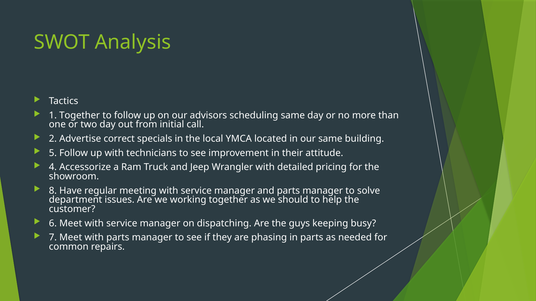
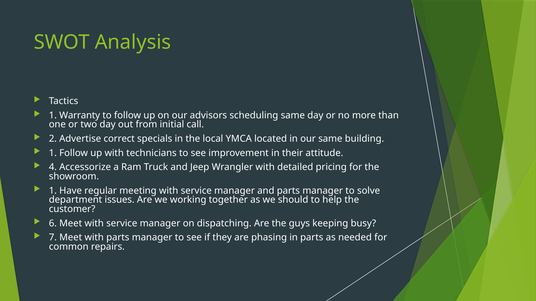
1 Together: Together -> Warranty (80, 116)
5: 5 -> 1 (53, 153)
8: 8 -> 1 (53, 191)
